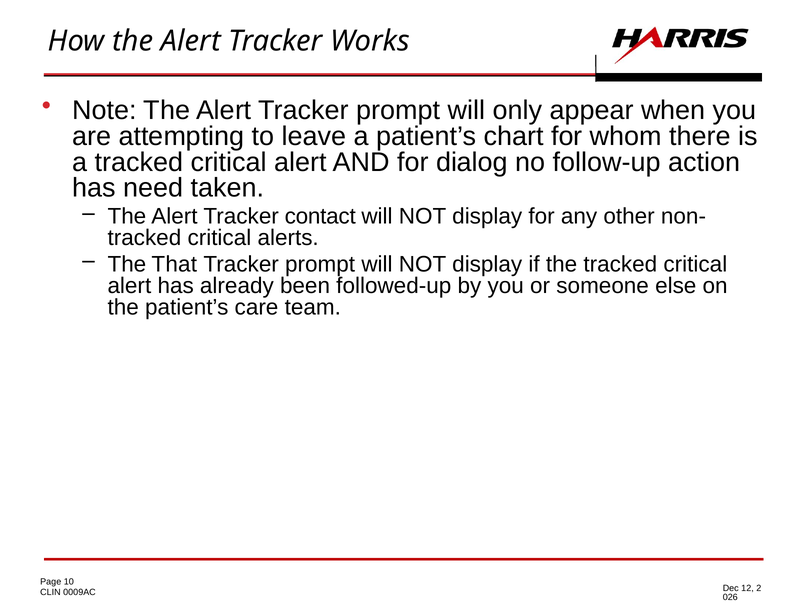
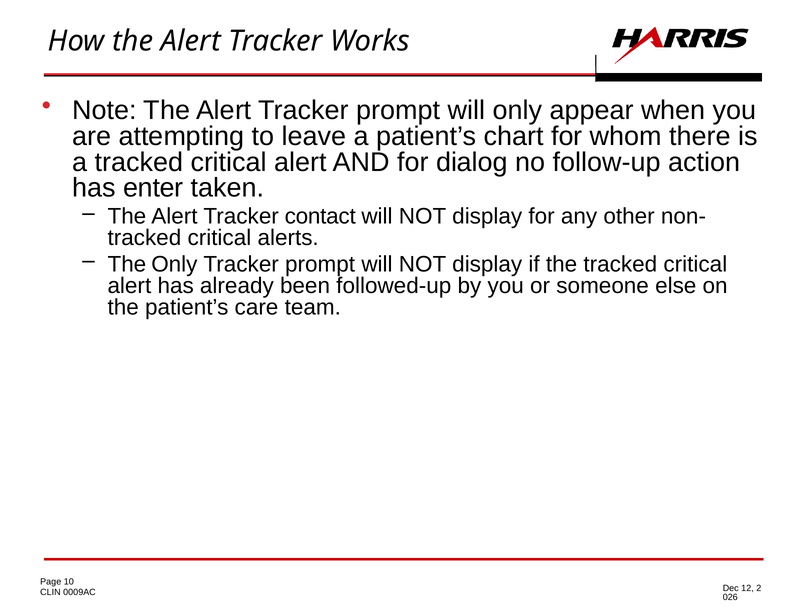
need: need -> enter (153, 188)
The That: That -> Only (174, 264)
